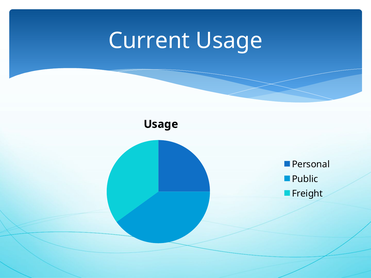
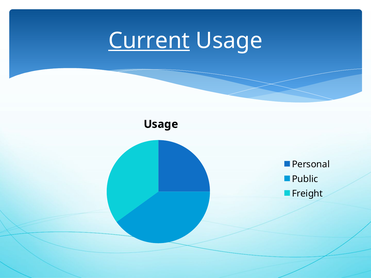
Current underline: none -> present (149, 41)
